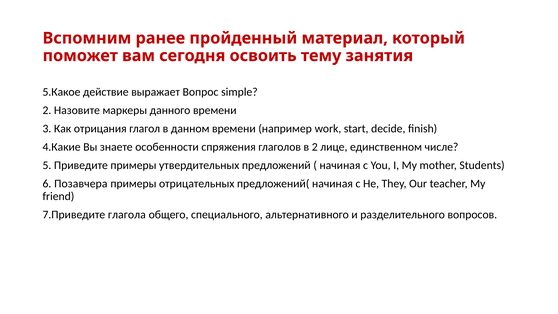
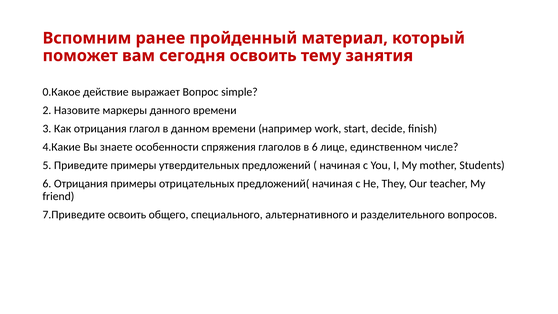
5.Какое: 5.Какое -> 0.Какое (61, 92)
в 2: 2 -> 6 (315, 147)
6 Позавчера: Позавчера -> Отрицания (81, 184)
7.Приведите глагола: глагола -> освоить (127, 215)
